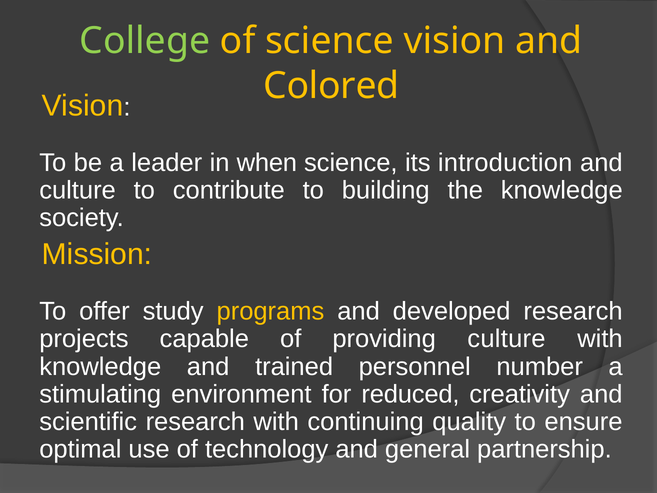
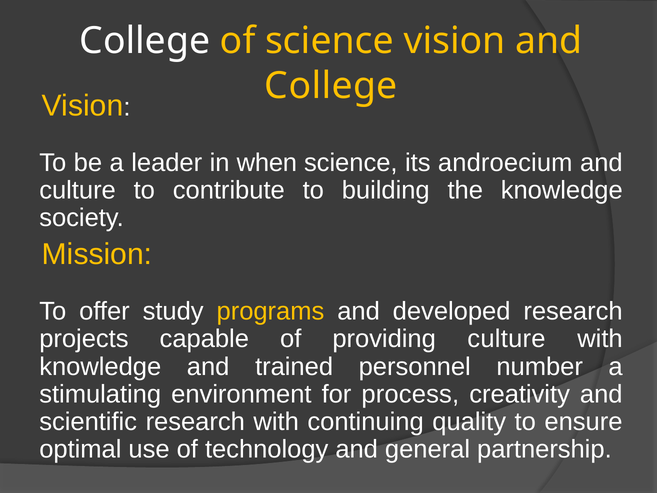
College colour: light green -> white (145, 41)
Colored: Colored -> College (331, 86)
introduction: introduction -> androecium (505, 163)
reduced: reduced -> process (410, 394)
